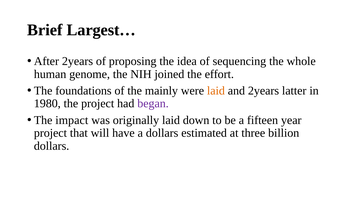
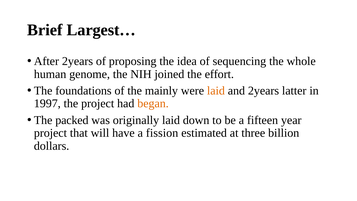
1980: 1980 -> 1997 (47, 103)
began colour: purple -> orange (153, 103)
impact: impact -> packed (72, 120)
a dollars: dollars -> fission (162, 133)
